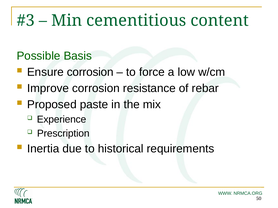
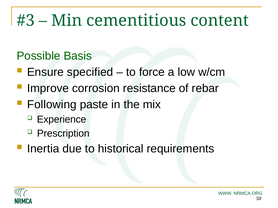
Ensure corrosion: corrosion -> specified (90, 72)
Proposed: Proposed -> Following (52, 105)
